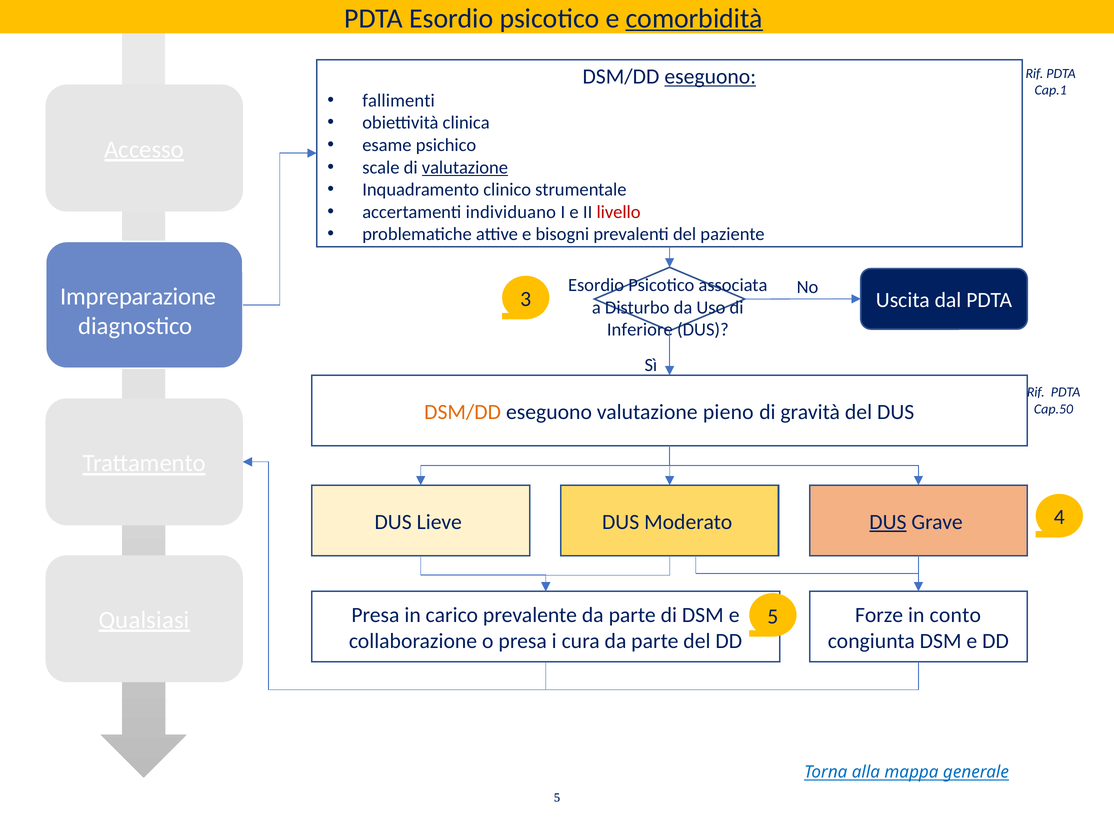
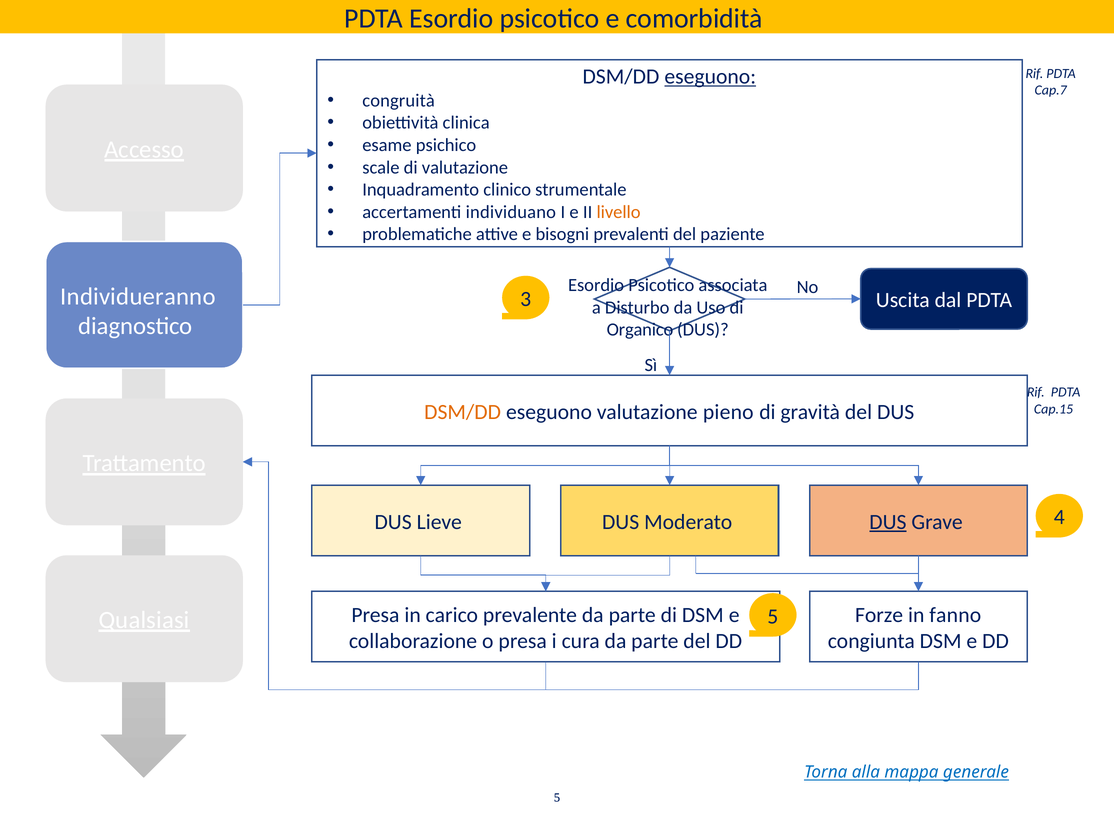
comorbidità underline: present -> none (694, 18)
Cap.1: Cap.1 -> Cap.7 (1051, 90)
fallimenti: fallimenti -> congruità (399, 100)
valutazione underline: present -> none (465, 167)
livello colour: red -> orange (619, 212)
Impreparazione: Impreparazione -> Individueranno (138, 296)
Inferiore: Inferiore -> Organico (640, 330)
Cap.50: Cap.50 -> Cap.15 (1054, 409)
conto: conto -> fanno (955, 615)
